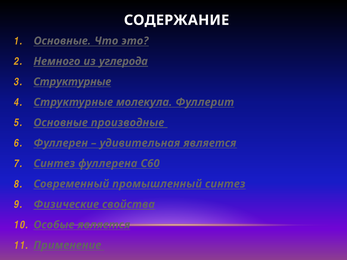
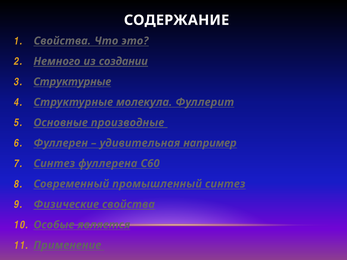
Основные: Основные -> Свойства (62, 41)
углерода: углерода -> создании (123, 61)
удивительная является: является -> например (210, 143)
